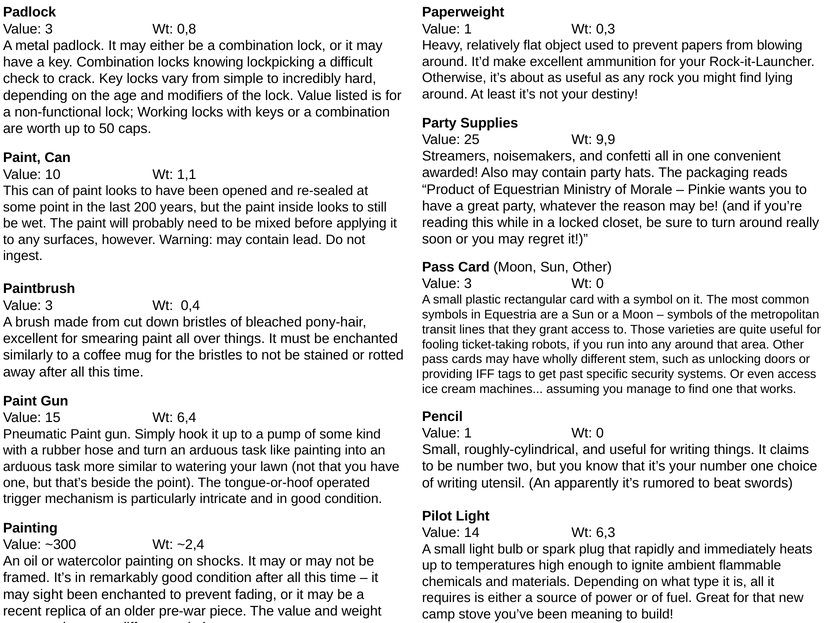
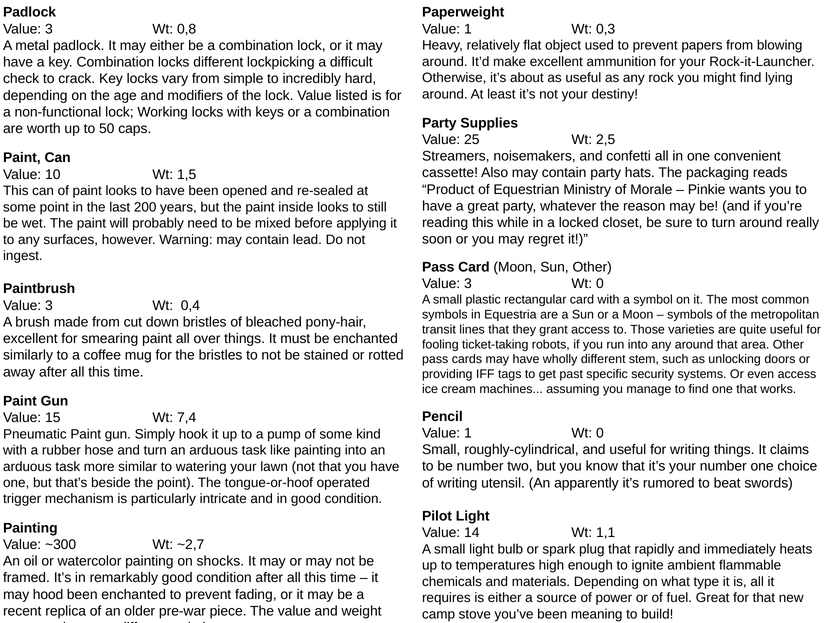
locks knowing: knowing -> different (218, 62)
9,9: 9,9 -> 2,5 (606, 139)
awarded: awarded -> cassette (450, 173)
1,1: 1,1 -> 1,5 (187, 174)
6,4: 6,4 -> 7,4 (187, 417)
6,3: 6,3 -> 1,1 (606, 532)
~2,4: ~2,4 -> ~2,7 (191, 544)
sight: sight -> hood (48, 594)
